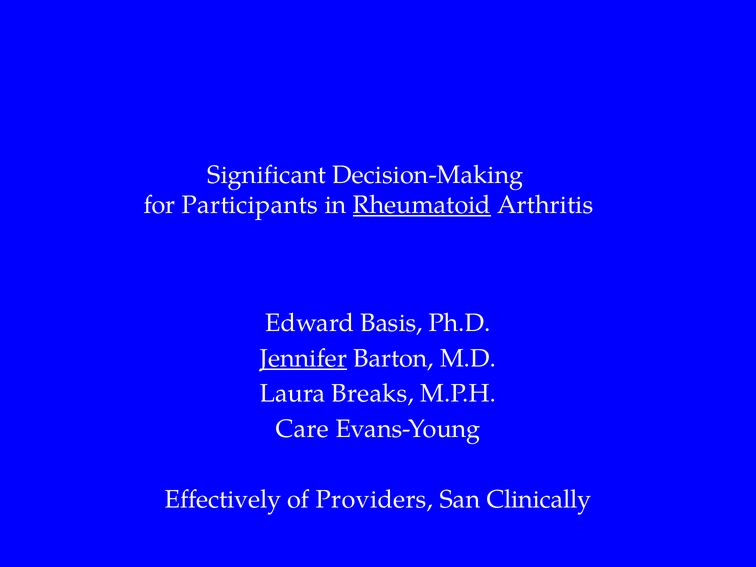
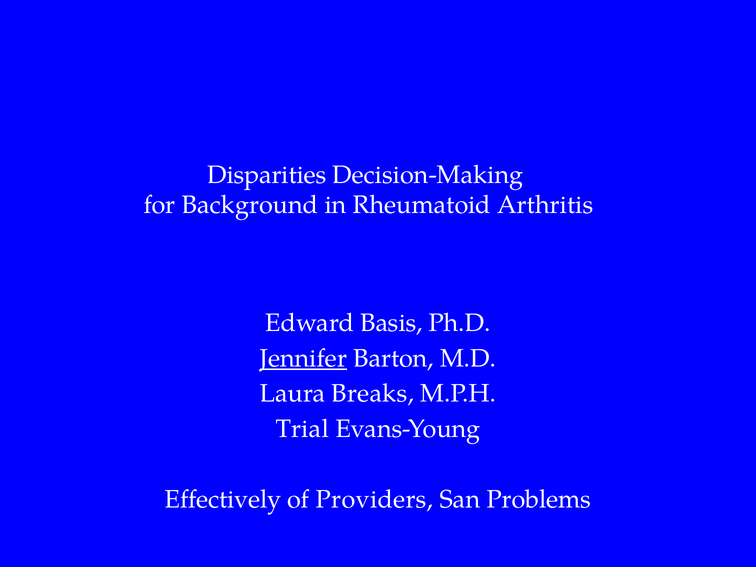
Significant: Significant -> Disparities (267, 175)
Participants: Participants -> Background (250, 205)
Rheumatoid underline: present -> none (422, 205)
Care: Care -> Trial (302, 429)
Clinically: Clinically -> Problems (539, 499)
